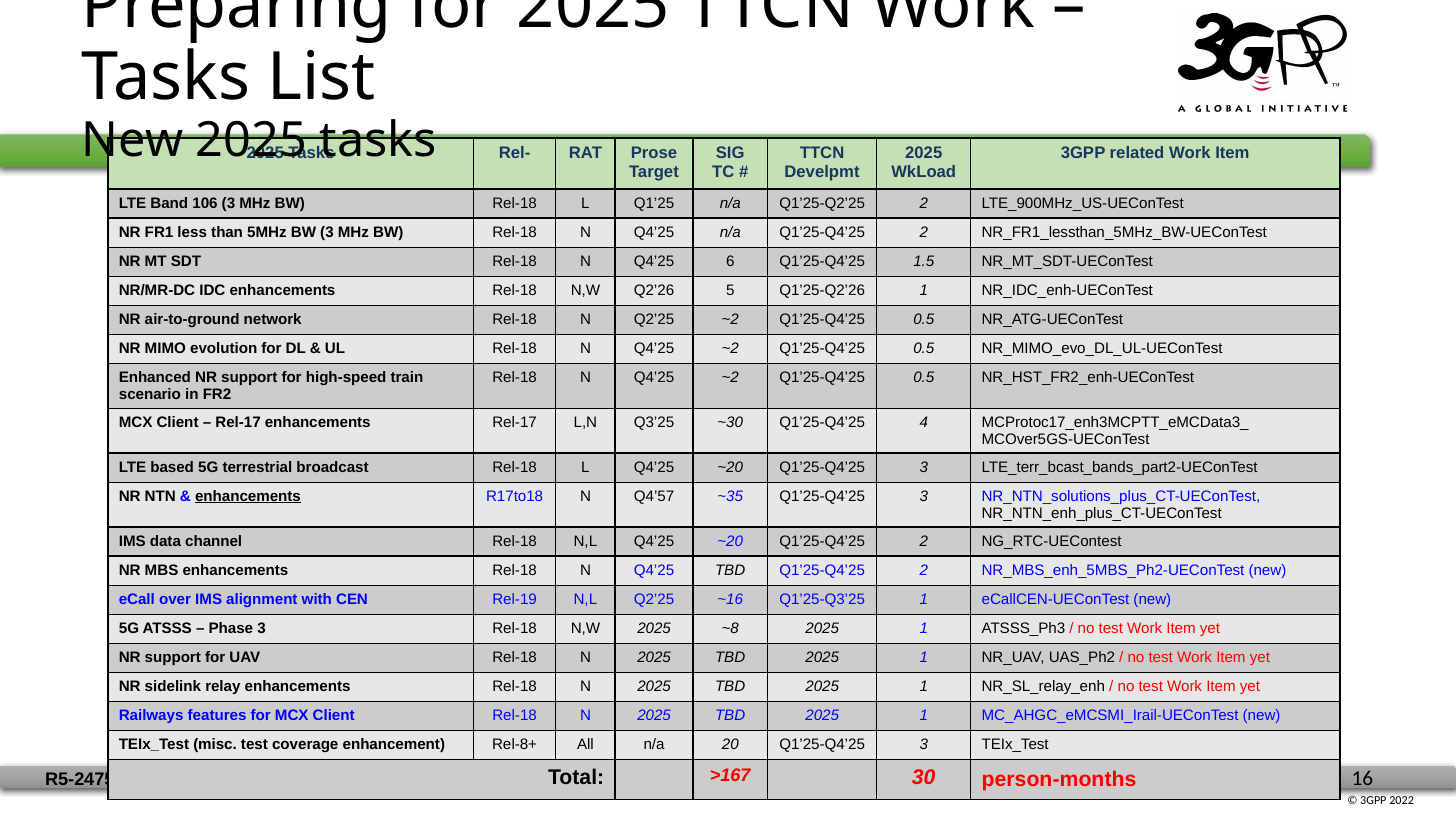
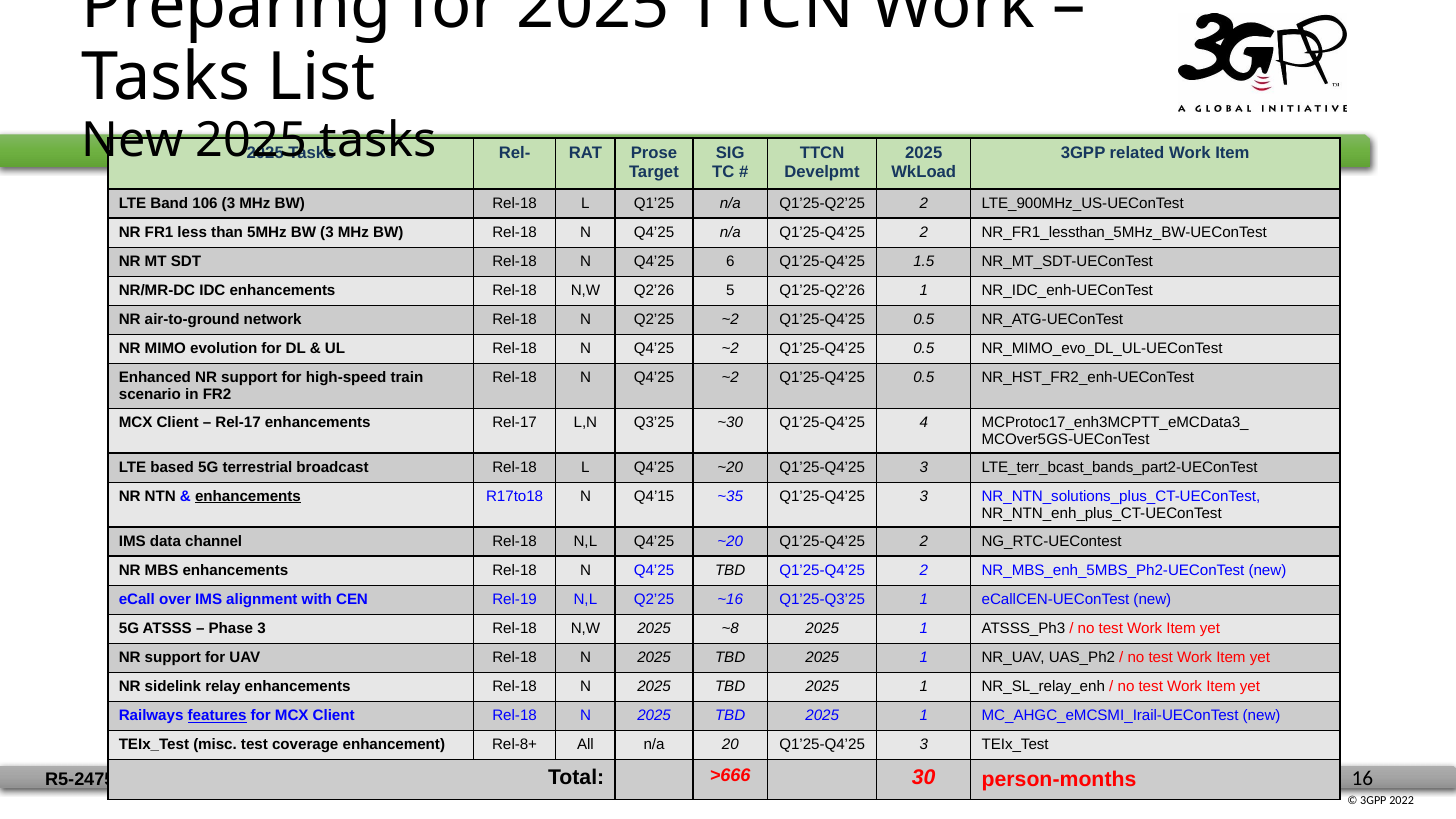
Q4’57: Q4’57 -> Q4’15 (654, 496)
features underline: none -> present (217, 716)
>167: >167 -> >666 (730, 776)
